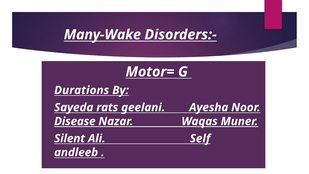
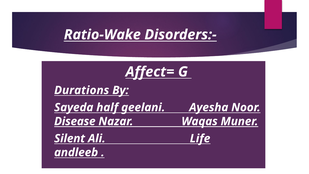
Many-Wake: Many-Wake -> Ratio-Wake (102, 35)
Motor=: Motor= -> Affect= (150, 72)
rats: rats -> half (107, 107)
Self: Self -> Life (200, 138)
